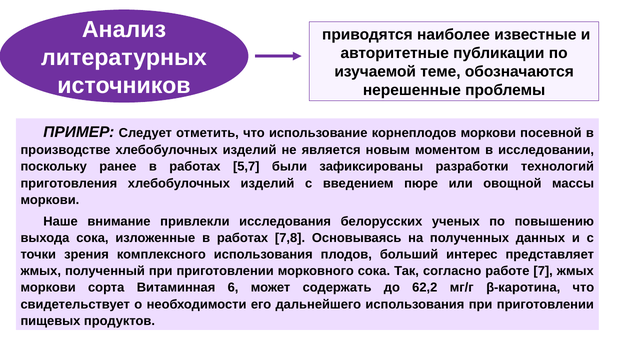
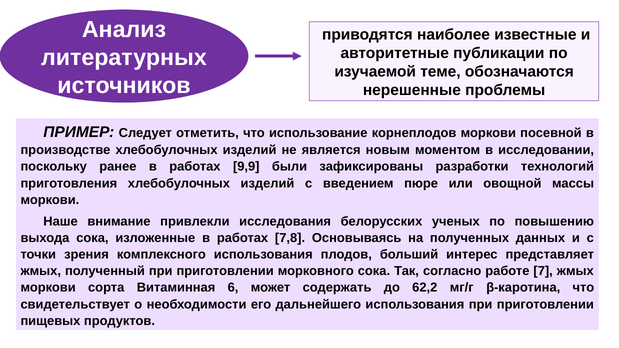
5,7: 5,7 -> 9,9 (246, 167)
